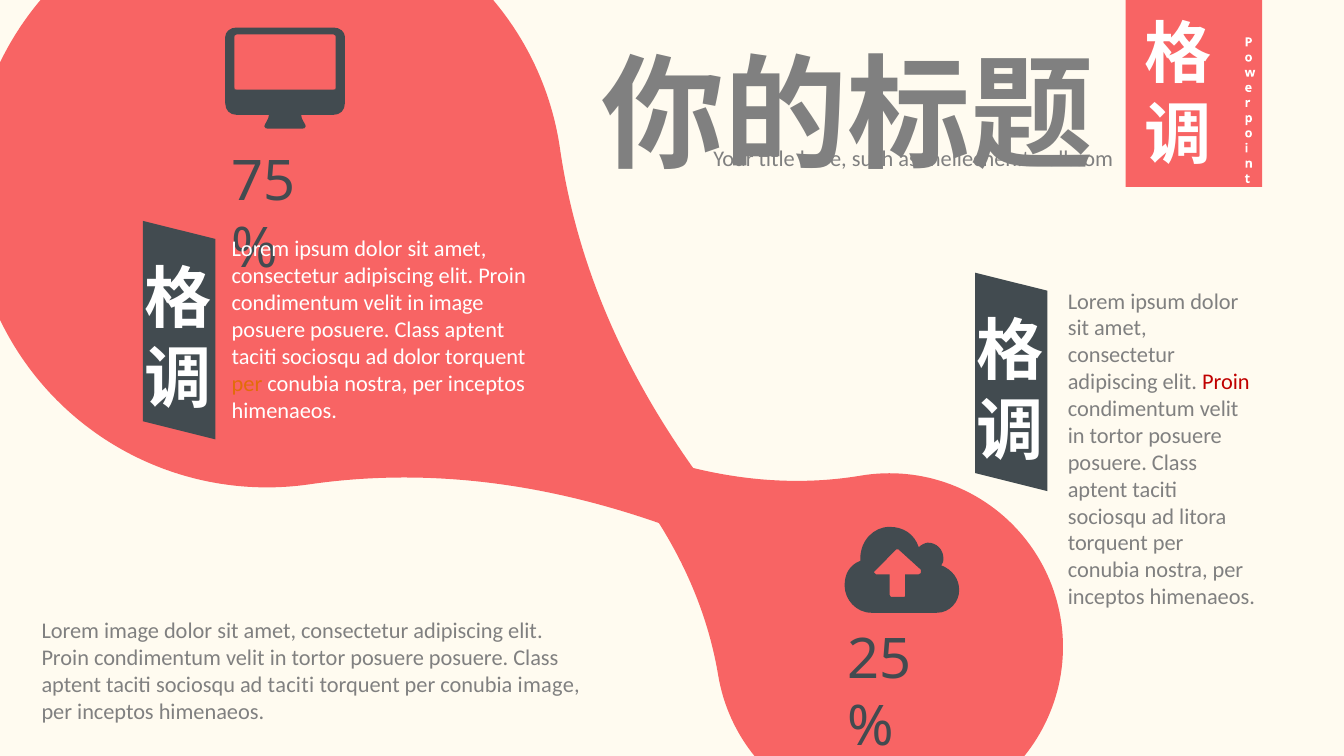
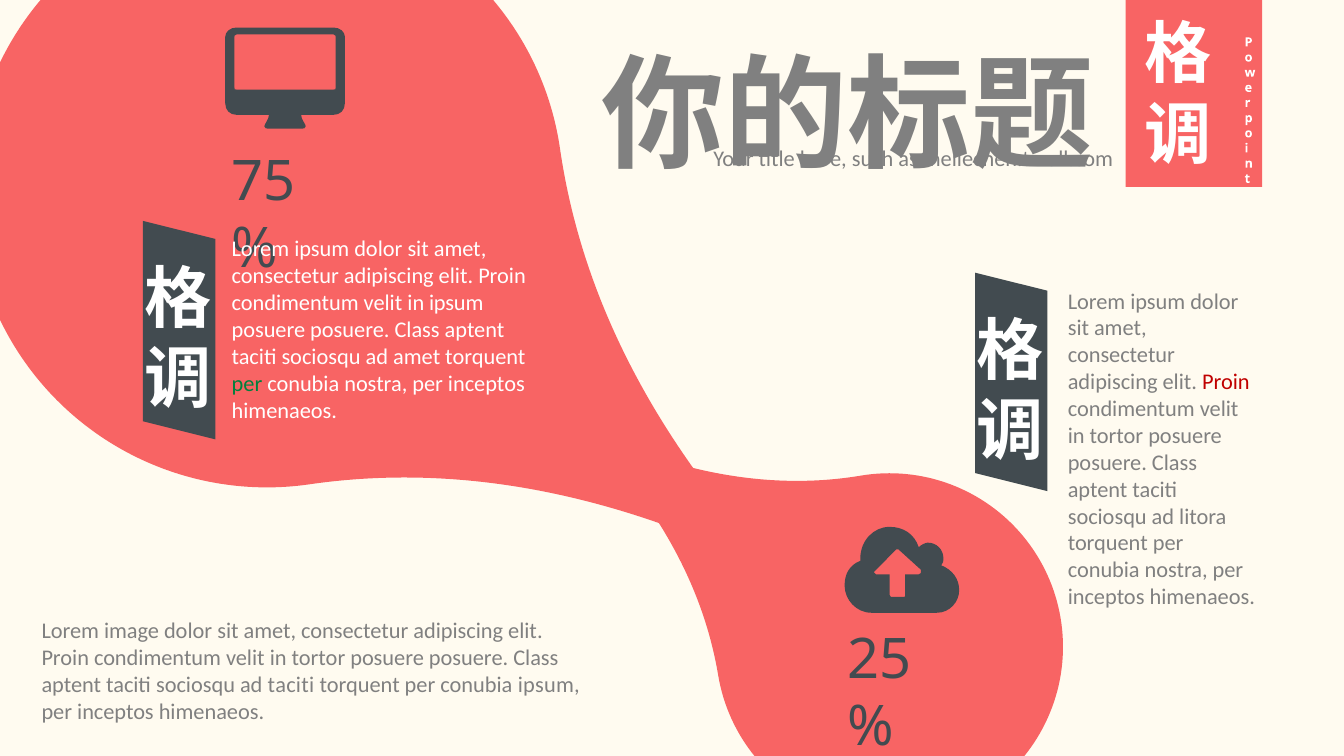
in image: image -> ipsum (456, 303)
ad dolor: dolor -> amet (417, 357)
per colour: orange -> green (247, 384)
conubia image: image -> ipsum (549, 685)
